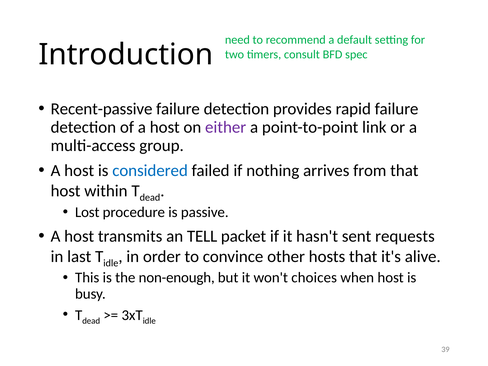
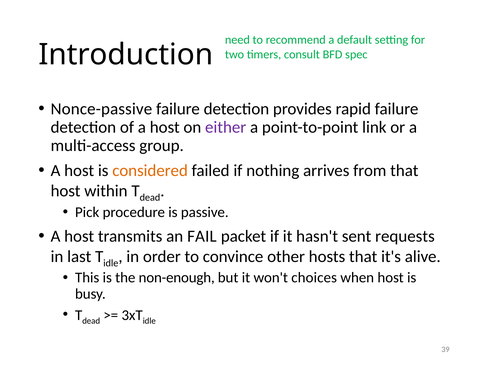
Recent-passive: Recent-passive -> Nonce-passive (101, 109)
considered colour: blue -> orange (150, 171)
Lost: Lost -> Pick (87, 212)
TELL: TELL -> FAIL (202, 236)
